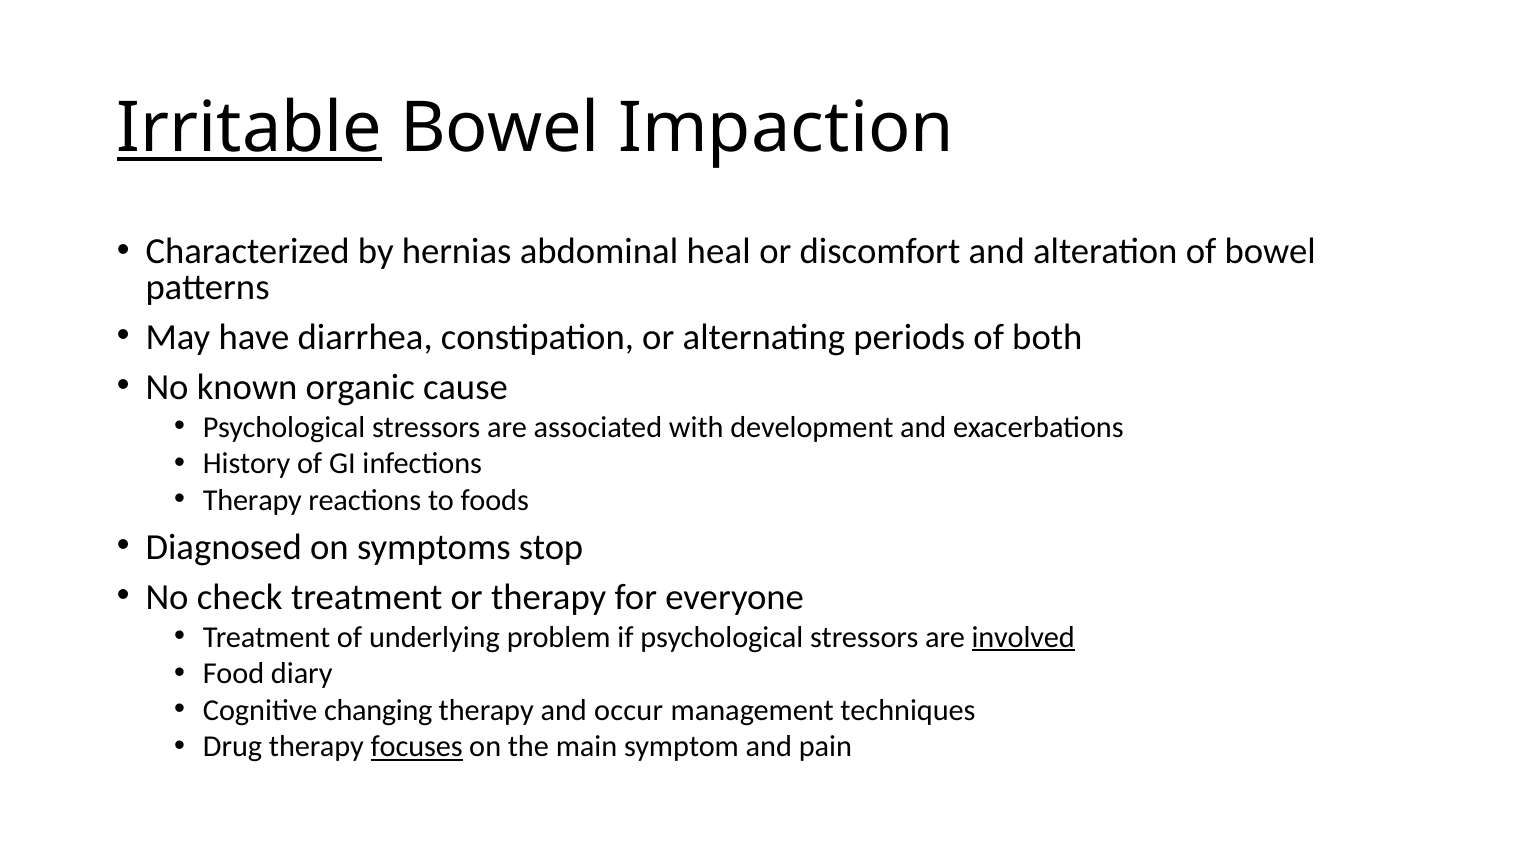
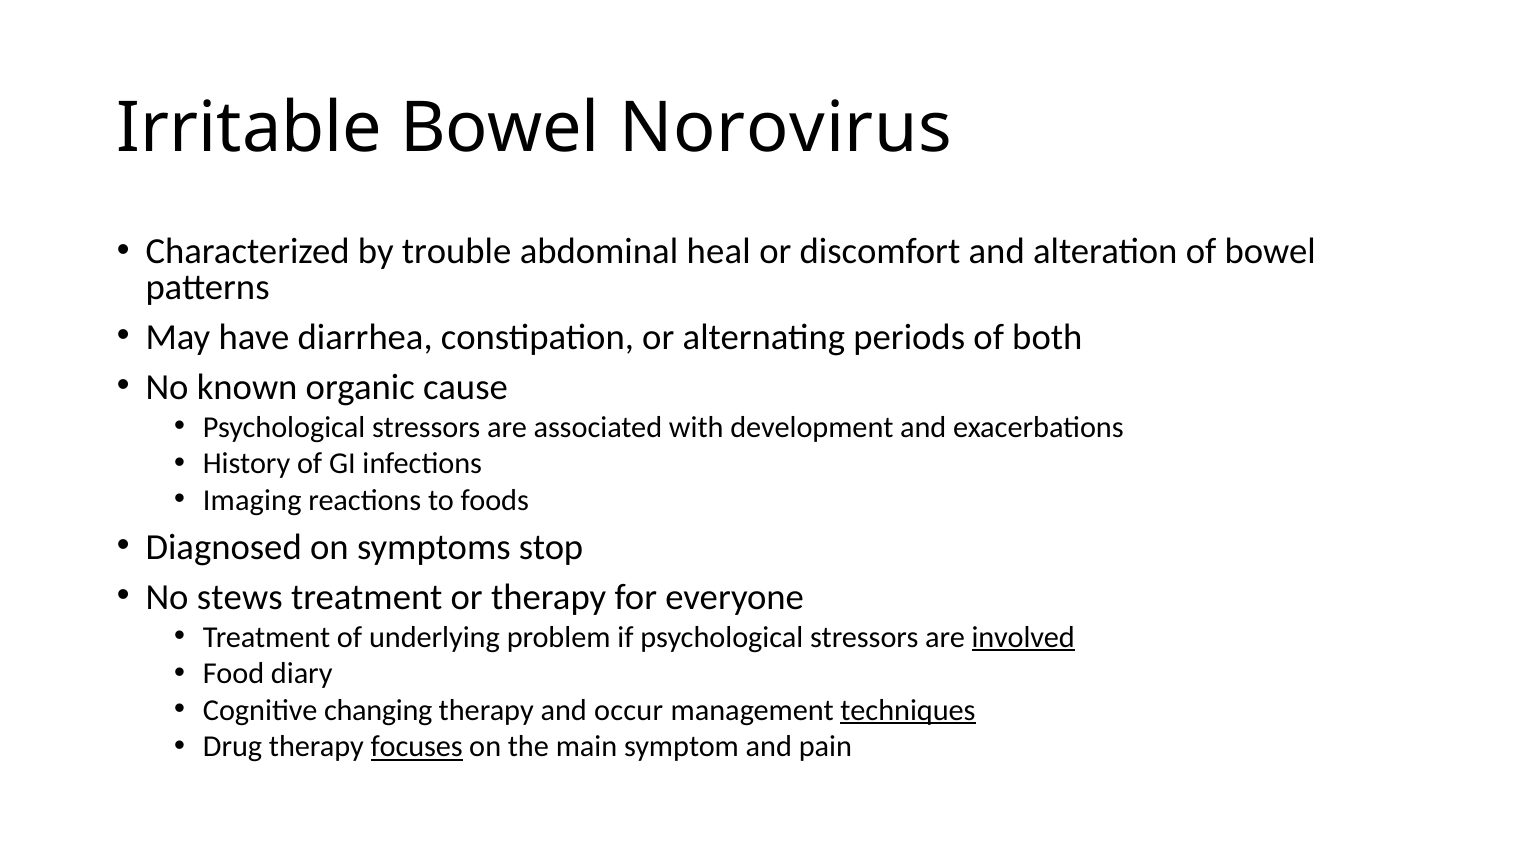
Irritable underline: present -> none (250, 129)
Impaction: Impaction -> Norovirus (786, 129)
hernias: hernias -> trouble (457, 252)
Therapy: Therapy -> Imaging (252, 500)
check: check -> stews (240, 597)
techniques underline: none -> present (908, 710)
